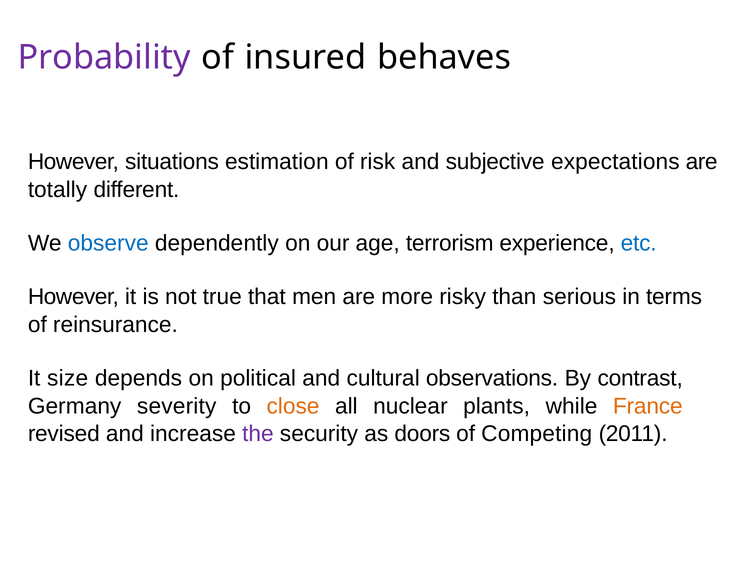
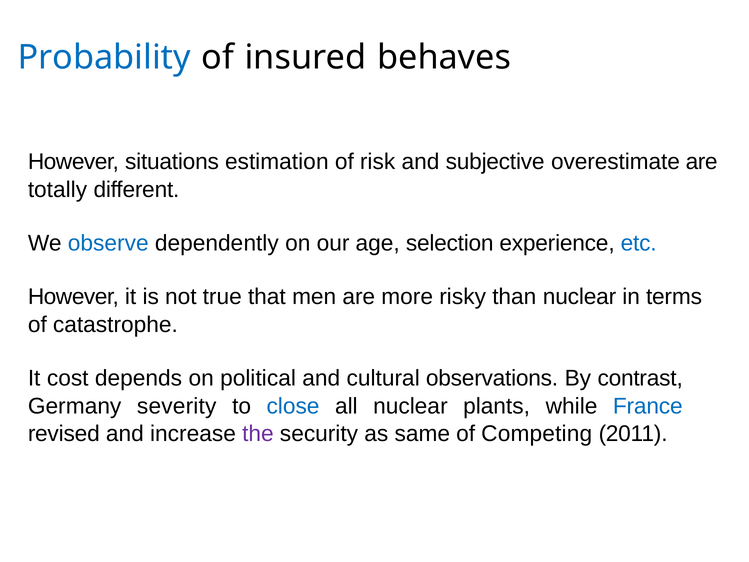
Probability colour: purple -> blue (104, 57)
expectations: expectations -> overestimate (615, 162)
terrorism: terrorism -> selection (450, 244)
than serious: serious -> nuclear (580, 297)
reinsurance: reinsurance -> catastrophe (115, 325)
size: size -> cost (68, 378)
close colour: orange -> blue (293, 406)
France colour: orange -> blue (648, 406)
doors: doors -> same (422, 434)
